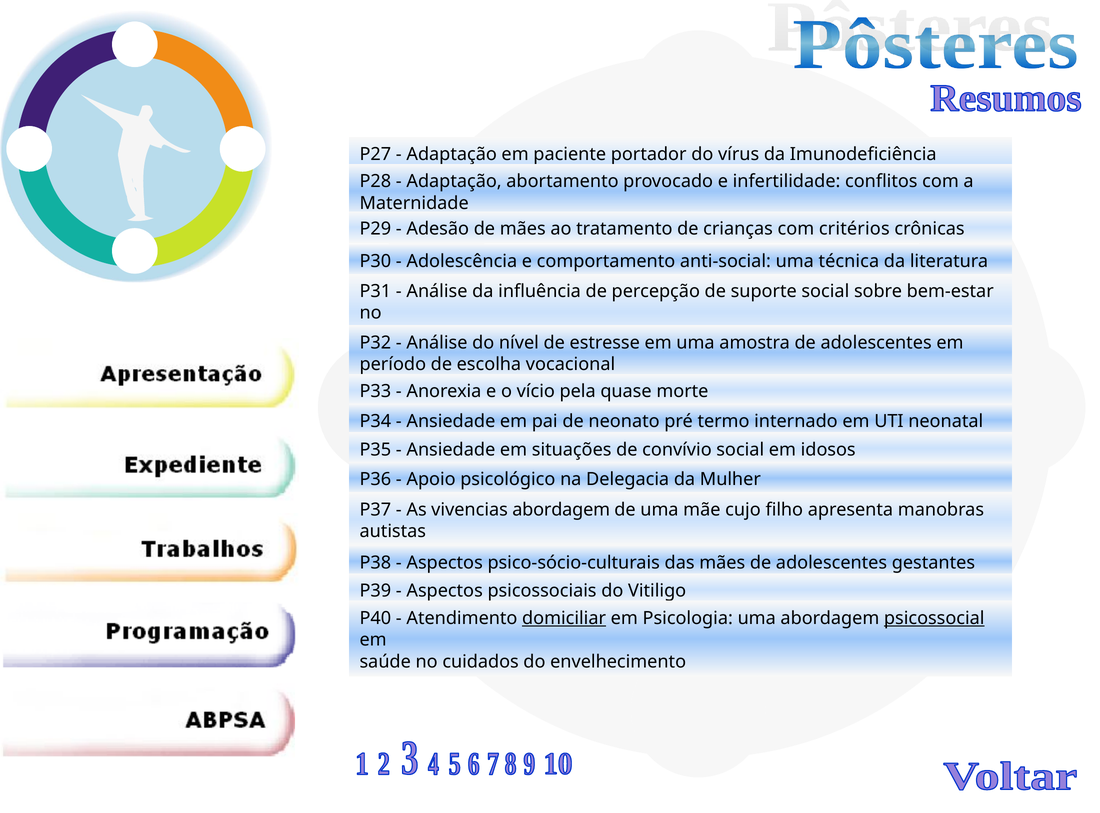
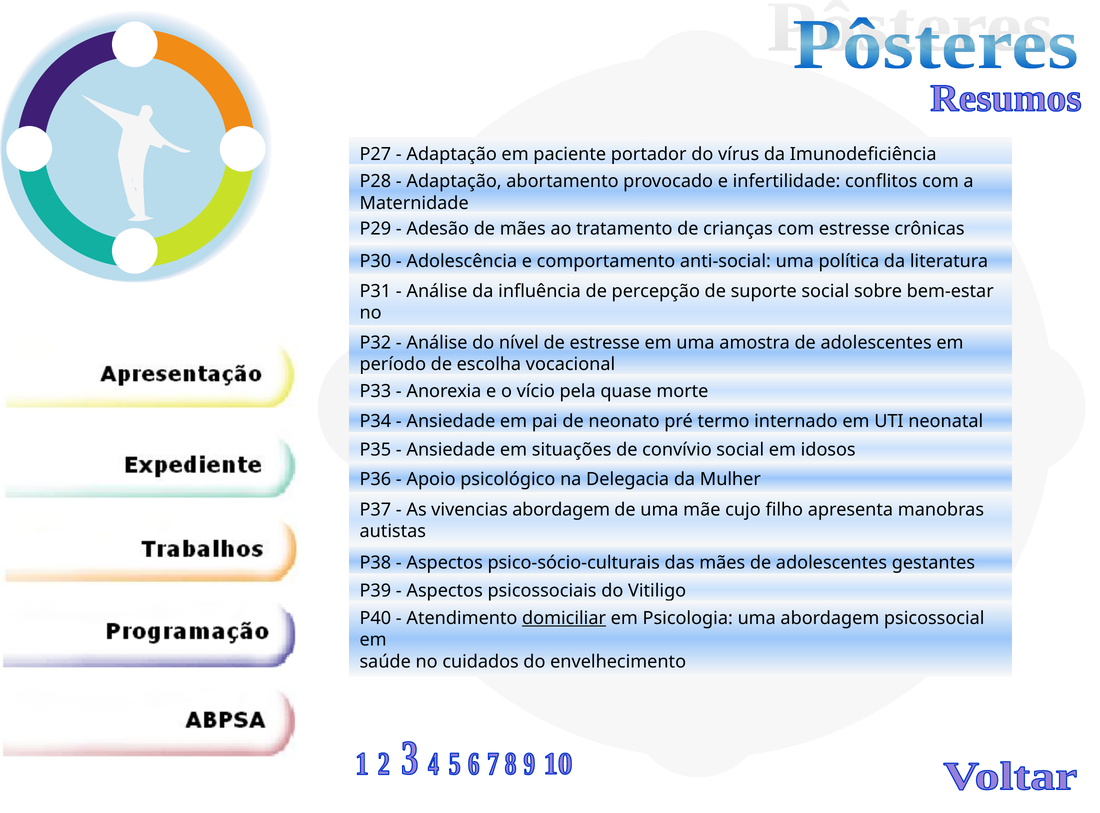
com critérios: critérios -> estresse (854, 229)
técnica: técnica -> política (849, 261)
psicossocial underline: present -> none (934, 618)
